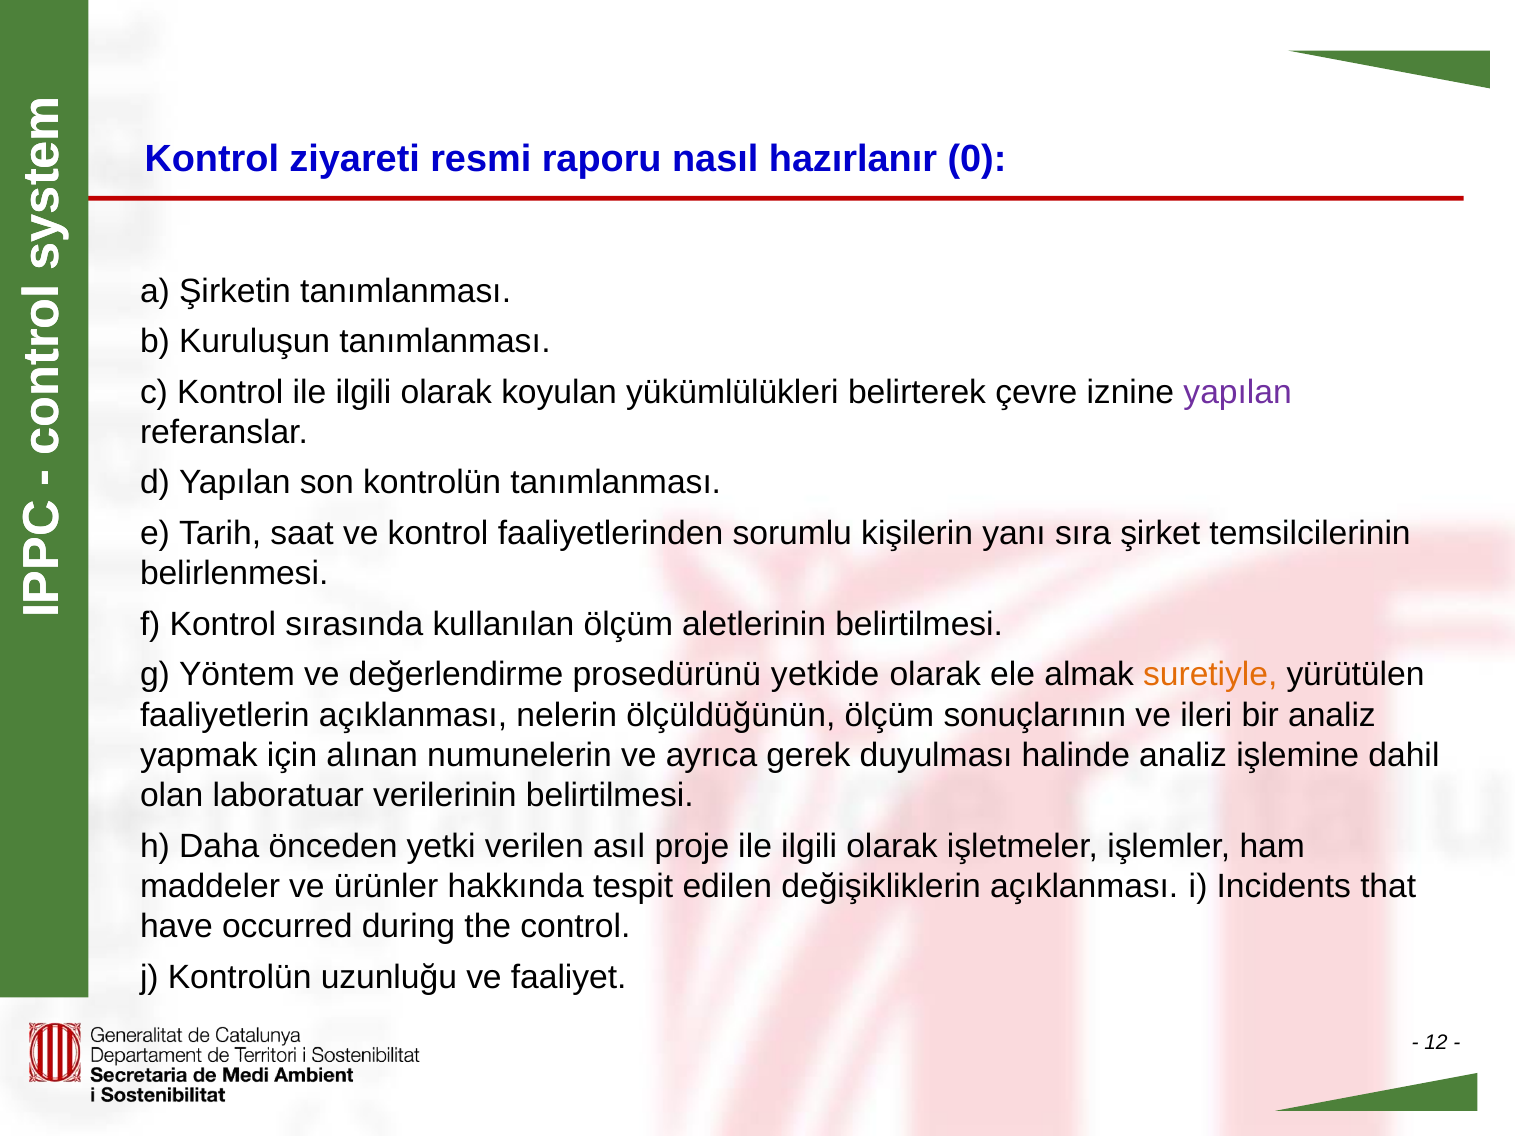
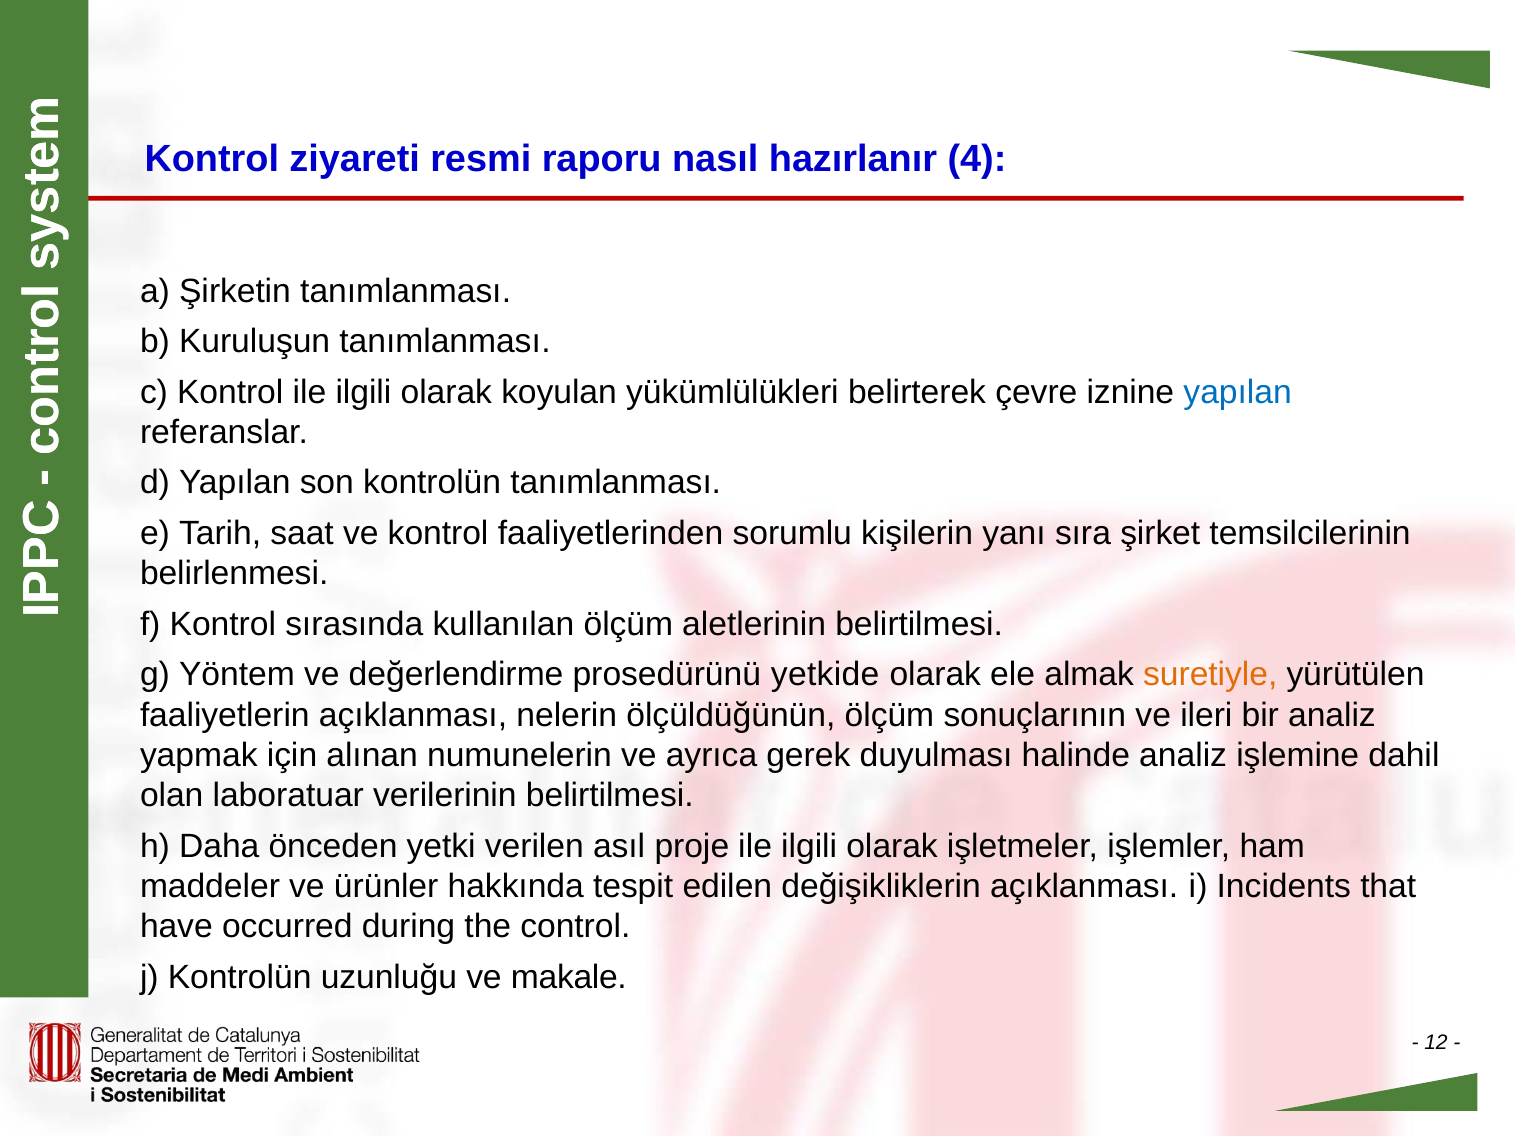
0: 0 -> 4 (977, 159)
yapılan colour: purple -> blue (1238, 392)
faaliyet: faaliyet -> makale (569, 978)
